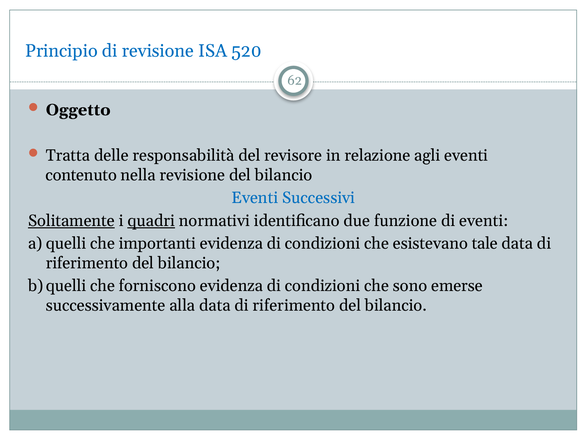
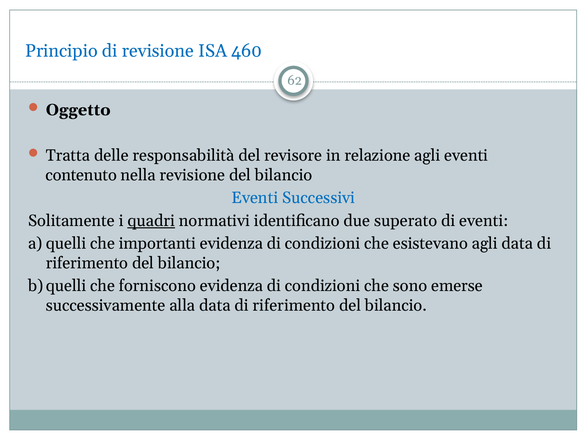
520: 520 -> 460 (247, 51)
Solitamente underline: present -> none (71, 221)
funzione: funzione -> superato (406, 221)
esistevano tale: tale -> agli (485, 244)
